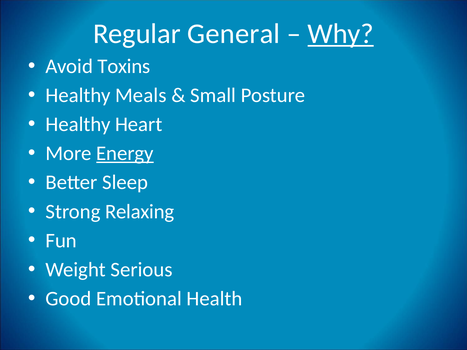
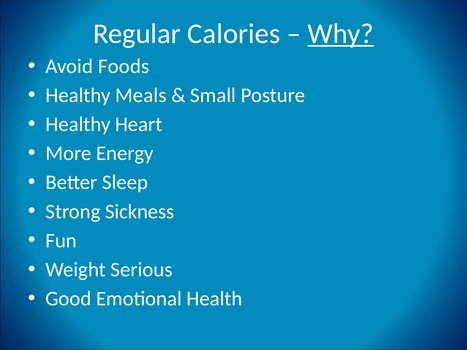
General: General -> Calories (234, 34)
Toxins: Toxins -> Foods (124, 66)
Energy underline: present -> none (125, 154)
Relaxing: Relaxing -> Sickness (140, 212)
